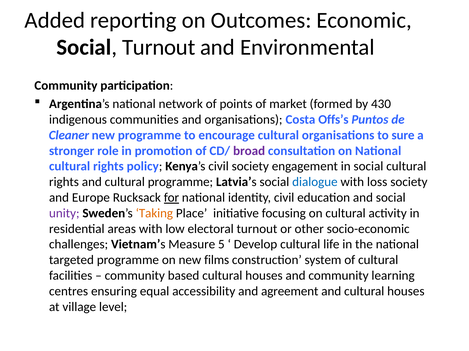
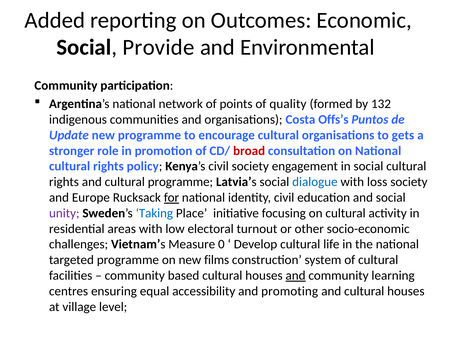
Social Turnout: Turnout -> Provide (158, 48)
market: market -> quality (288, 104)
430: 430 -> 132 (381, 104)
Cleaner: Cleaner -> Update (69, 135)
sure: sure -> gets (403, 135)
broad colour: purple -> red (249, 151)
Taking colour: orange -> blue (154, 214)
5: 5 -> 0 (221, 245)
and underline: none -> present (296, 276)
agreement: agreement -> promoting (290, 292)
